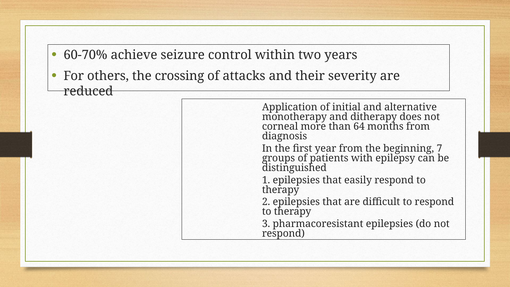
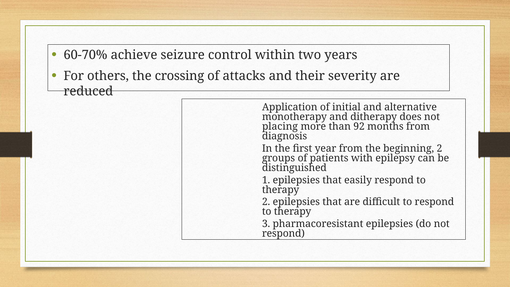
corneal: corneal -> placing (280, 126)
64: 64 -> 92 (359, 126)
beginning 7: 7 -> 2 (439, 148)
